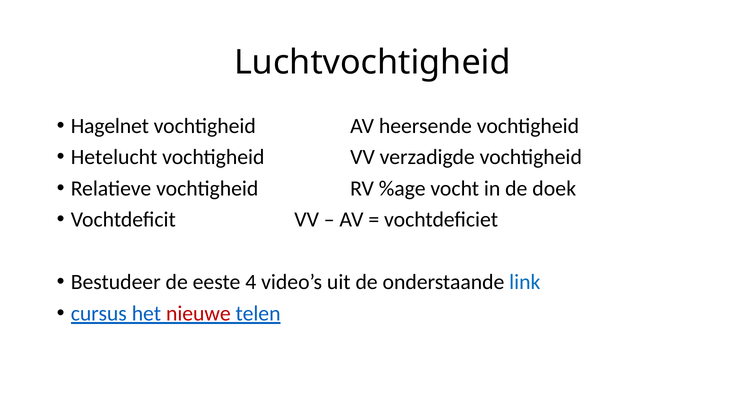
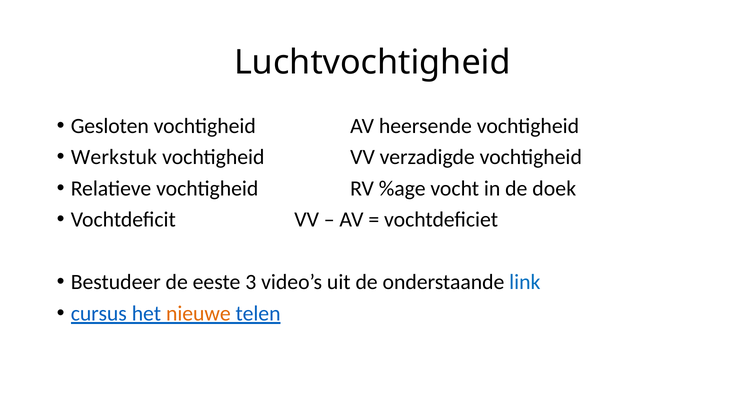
Hagelnet: Hagelnet -> Gesloten (110, 126)
Hetelucht: Hetelucht -> Werkstuk (114, 157)
4: 4 -> 3 (251, 282)
nieuwe colour: red -> orange (198, 314)
